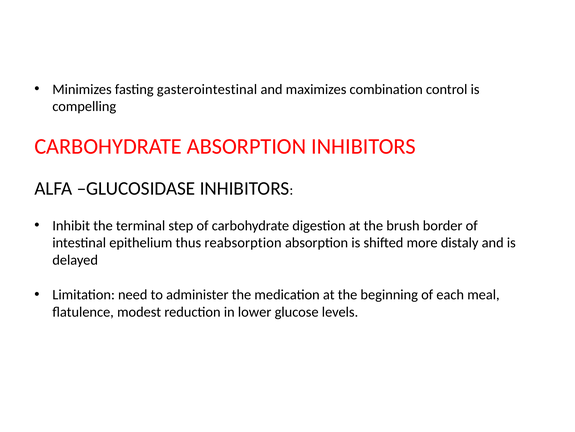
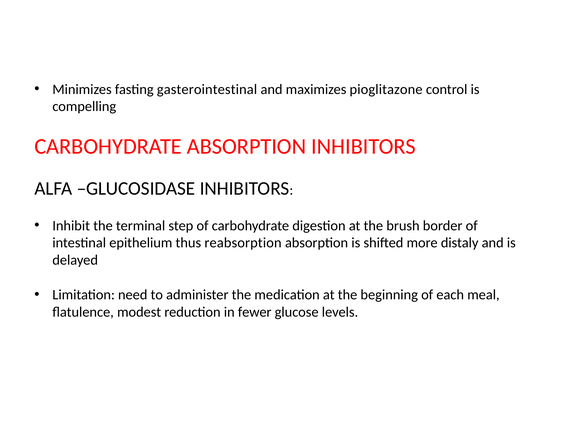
combination: combination -> pioglitazone (386, 89)
lower: lower -> fewer (255, 311)
